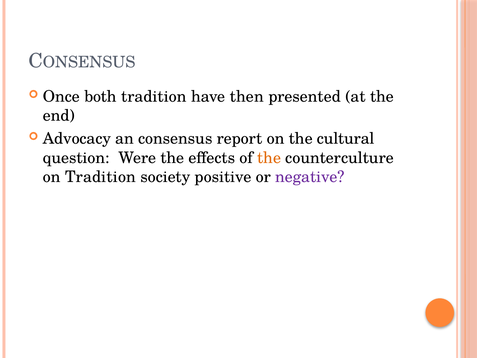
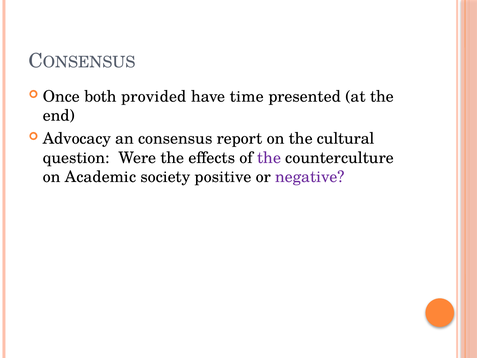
both tradition: tradition -> provided (154, 96)
then: then -> time (247, 96)
the colour: orange -> purple (269, 158)
on Tradition: Tradition -> Academic (100, 177)
